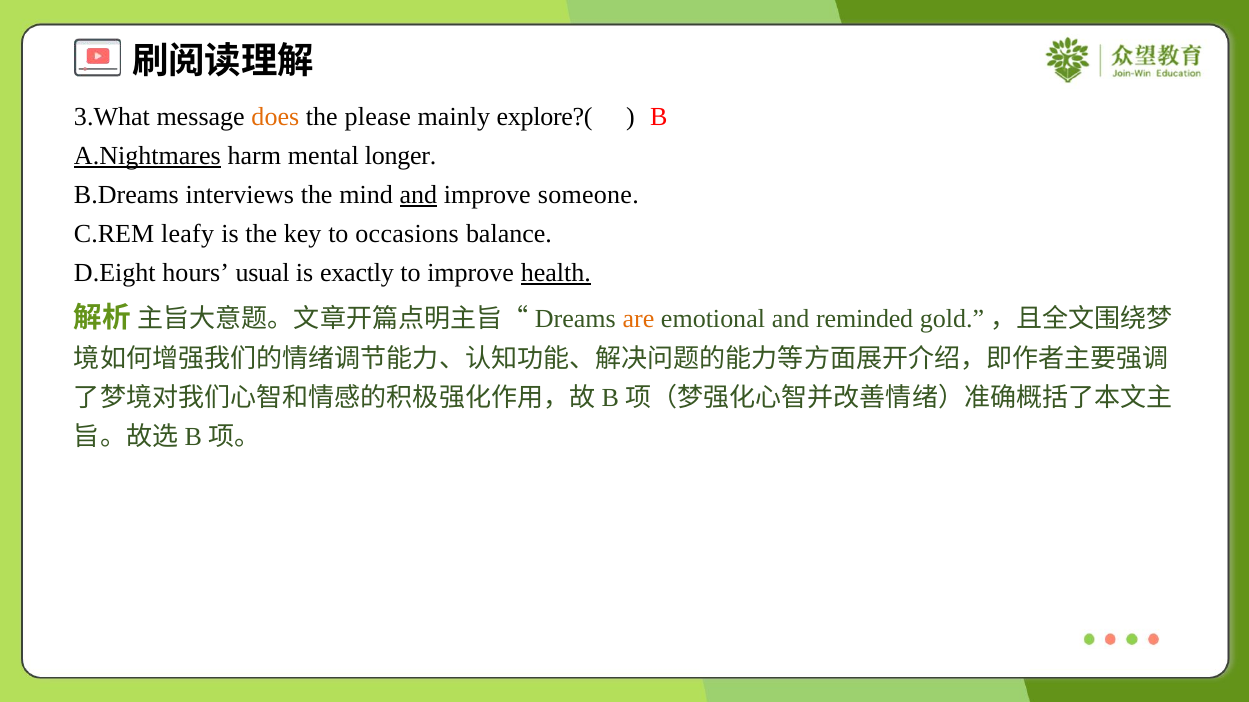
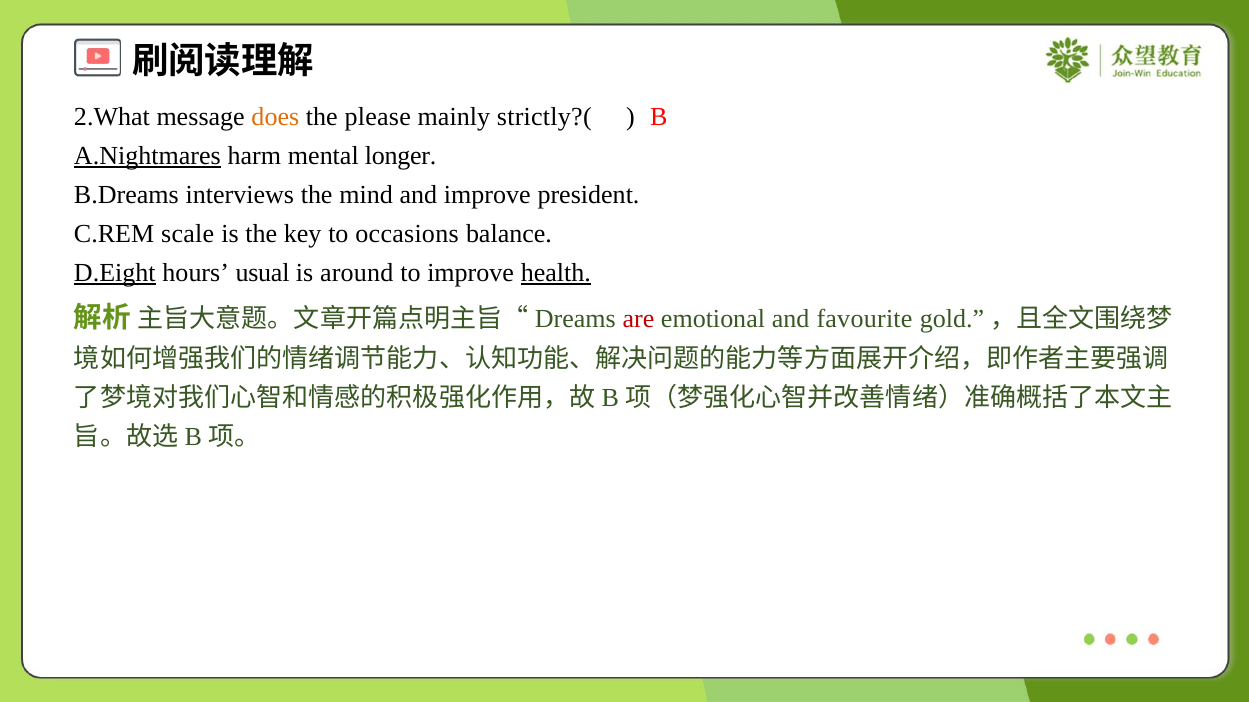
3.What: 3.What -> 2.What (112, 117)
explore?(: explore?( -> strictly?( (544, 117)
and underline: present -> none (418, 195)
someone: someone -> president (589, 195)
leafy: leafy -> scale (188, 234)
D.Eight underline: none -> present (115, 273)
exactly: exactly -> around (357, 273)
are colour: orange -> red (638, 319)
reminded: reminded -> favourite (865, 319)
